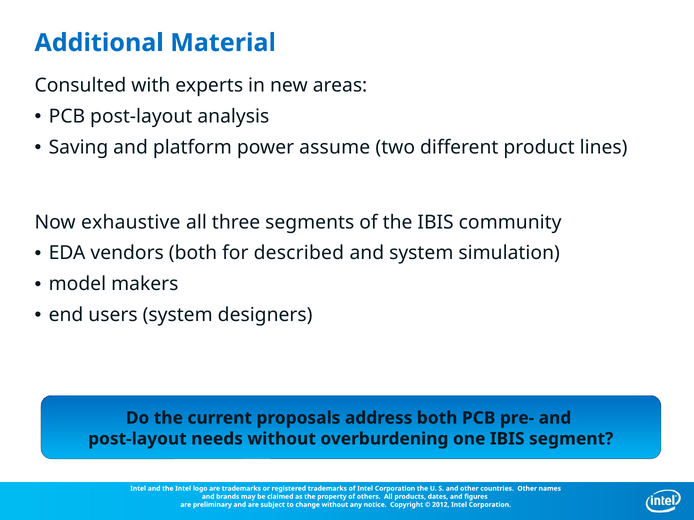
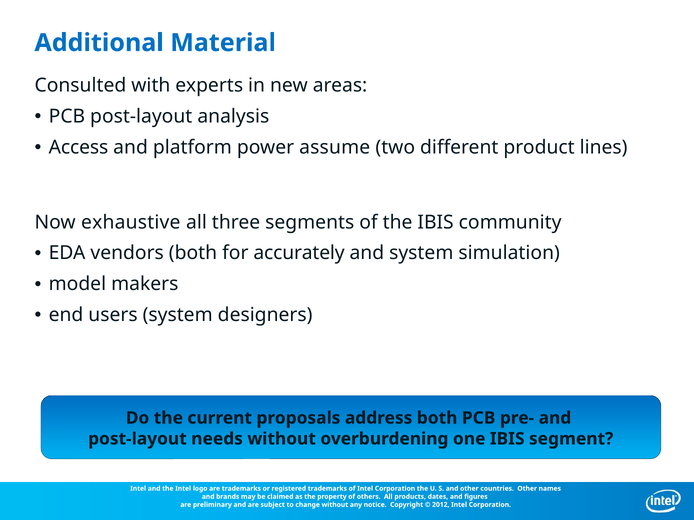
Saving: Saving -> Access (78, 147)
described: described -> accurately (299, 253)
